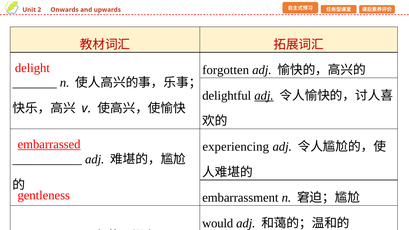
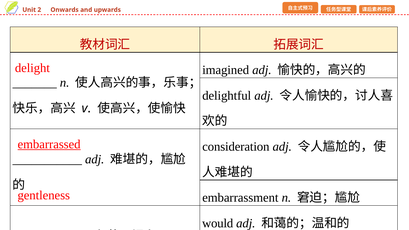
forgotten: forgotten -> imagined (226, 70)
adj underline: present -> none (264, 96)
experiencing: experiencing -> consideration (236, 147)
